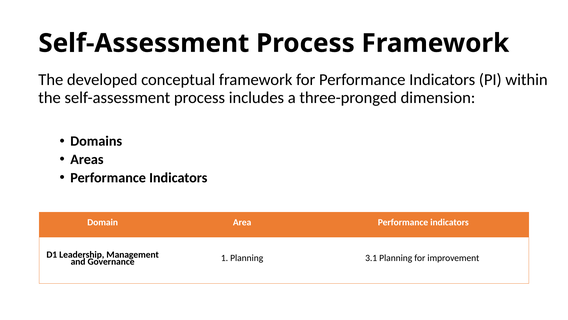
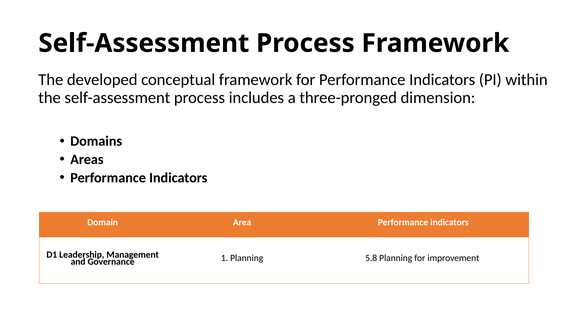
3.1: 3.1 -> 5.8 (371, 258)
